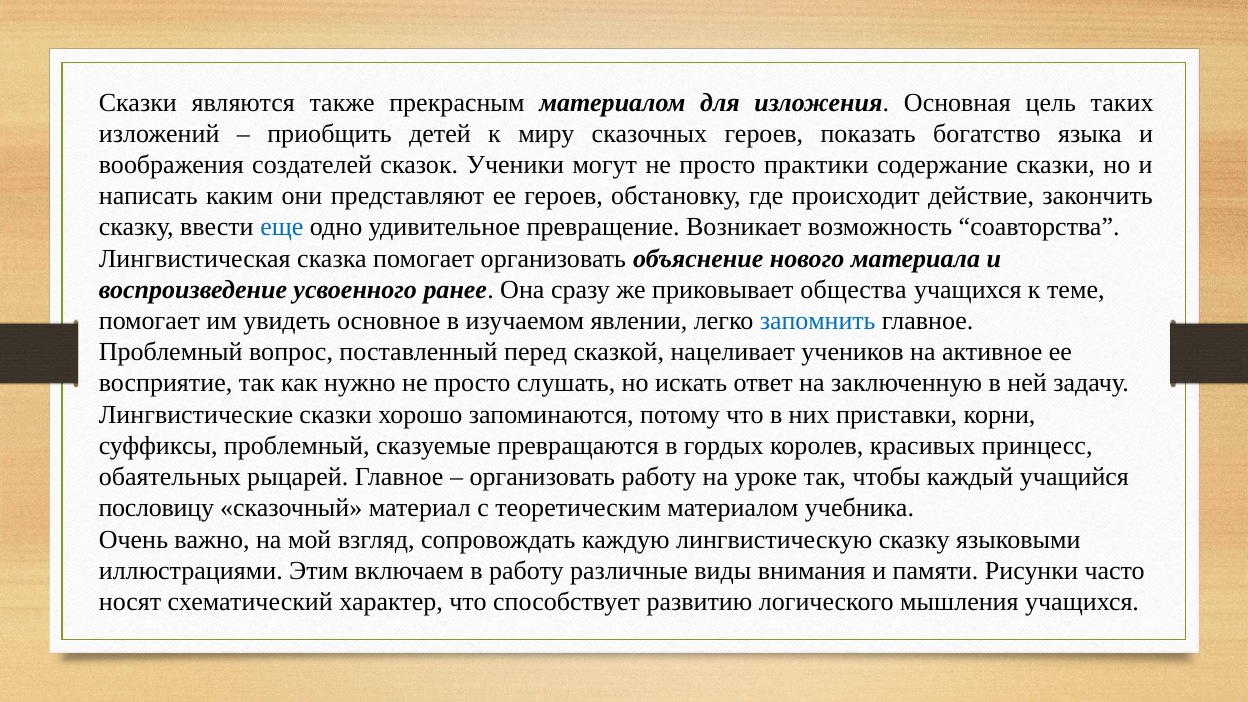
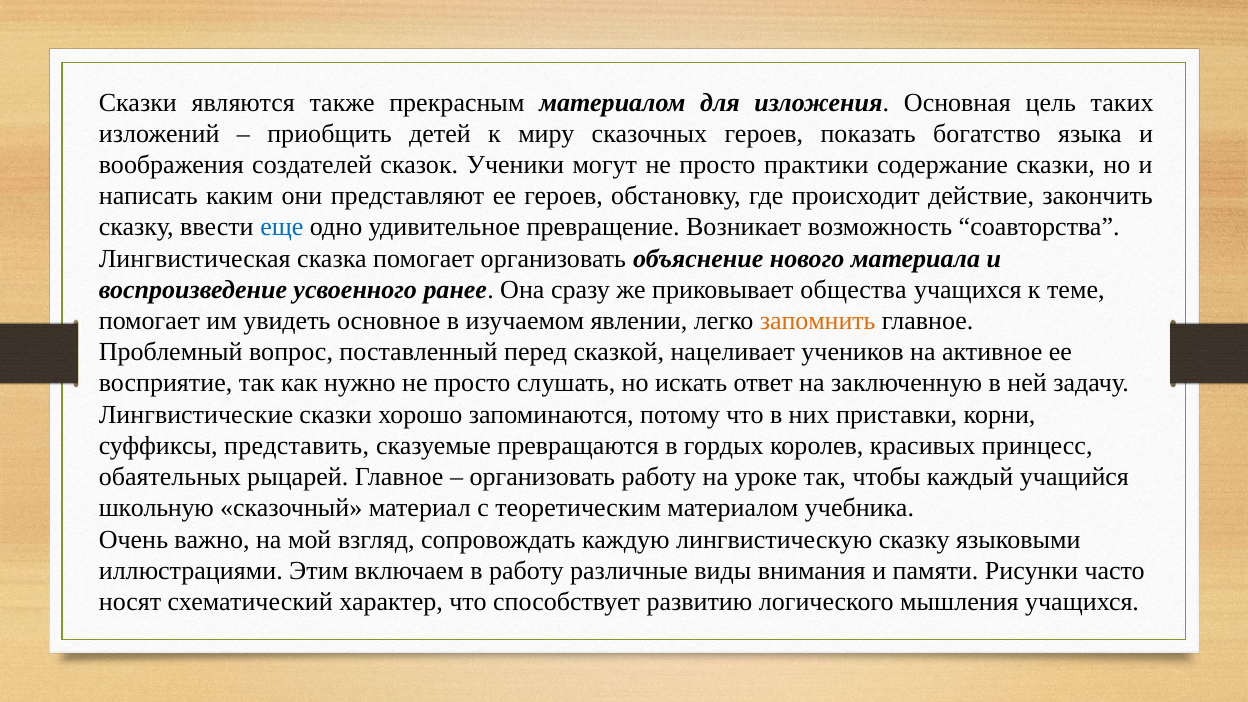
запомнить colour: blue -> orange (818, 321)
суффиксы проблемный: проблемный -> представить (297, 446)
пословицу: пословицу -> школьную (156, 508)
